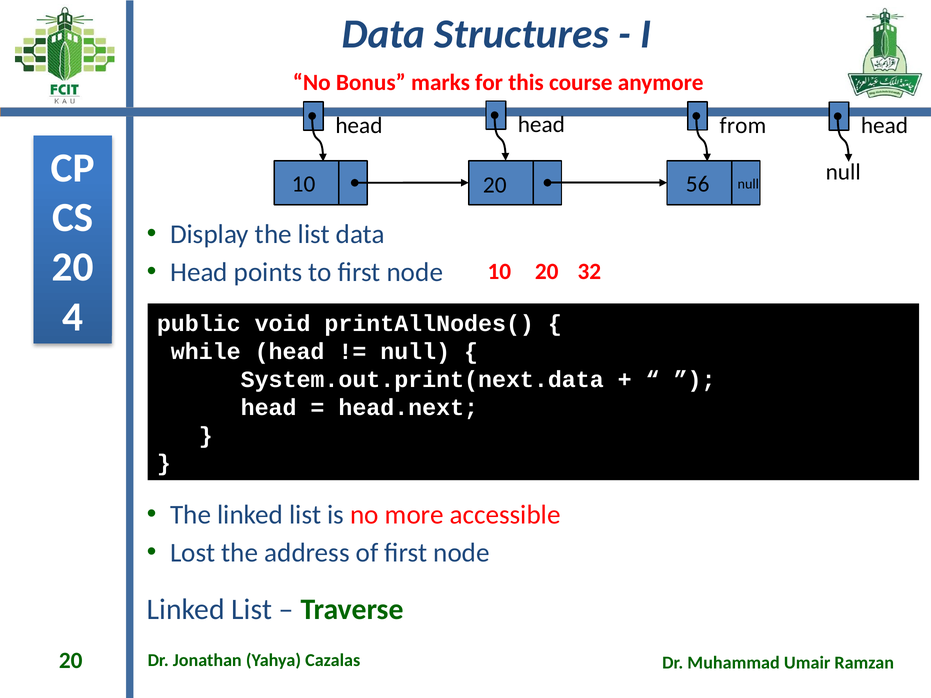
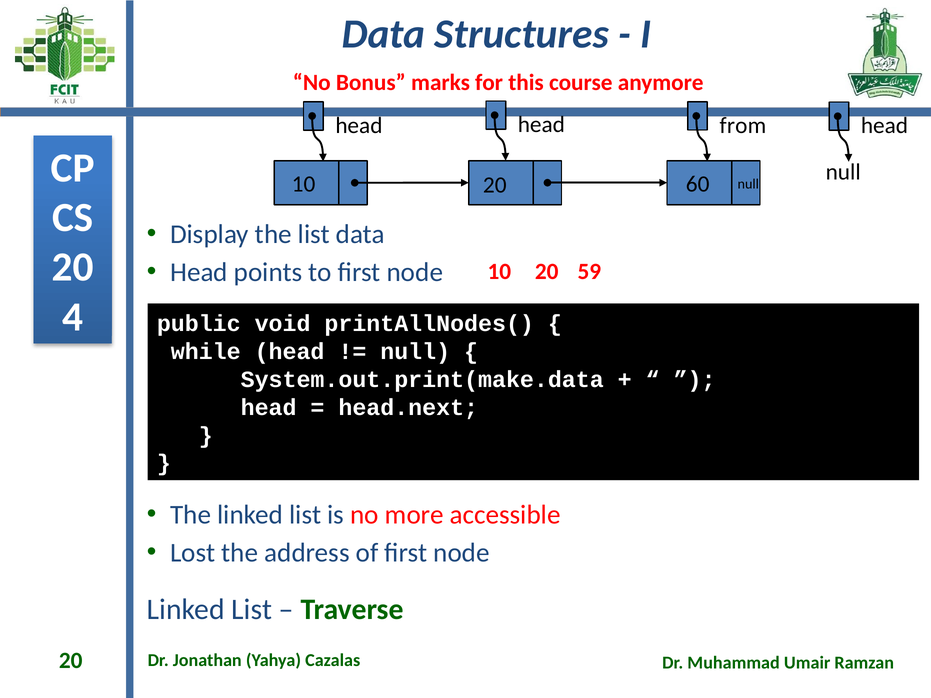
56: 56 -> 60 (698, 184)
32: 32 -> 59 (589, 272)
System.out.print(next.data: System.out.print(next.data -> System.out.print(make.data (422, 380)
